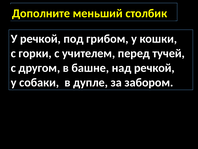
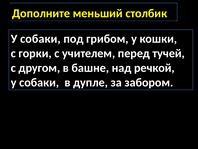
речкой: речкой -> собаки (40, 39)
